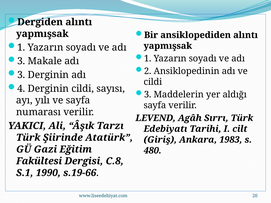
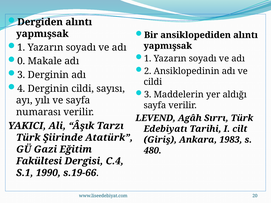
3: 3 -> 0 (21, 61)
C.8: C.8 -> C.4 (115, 161)
